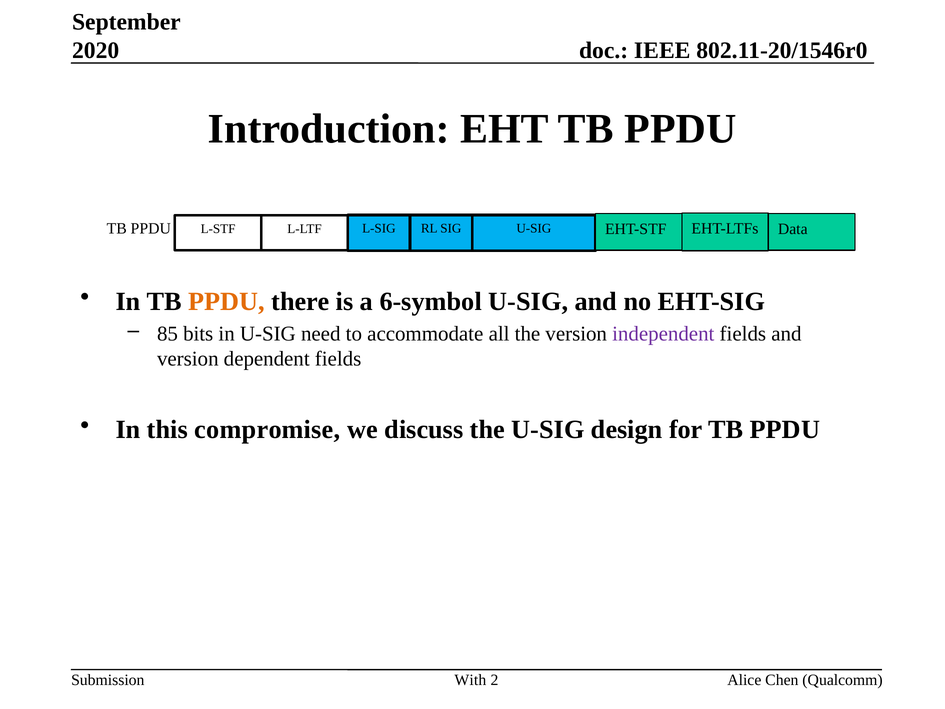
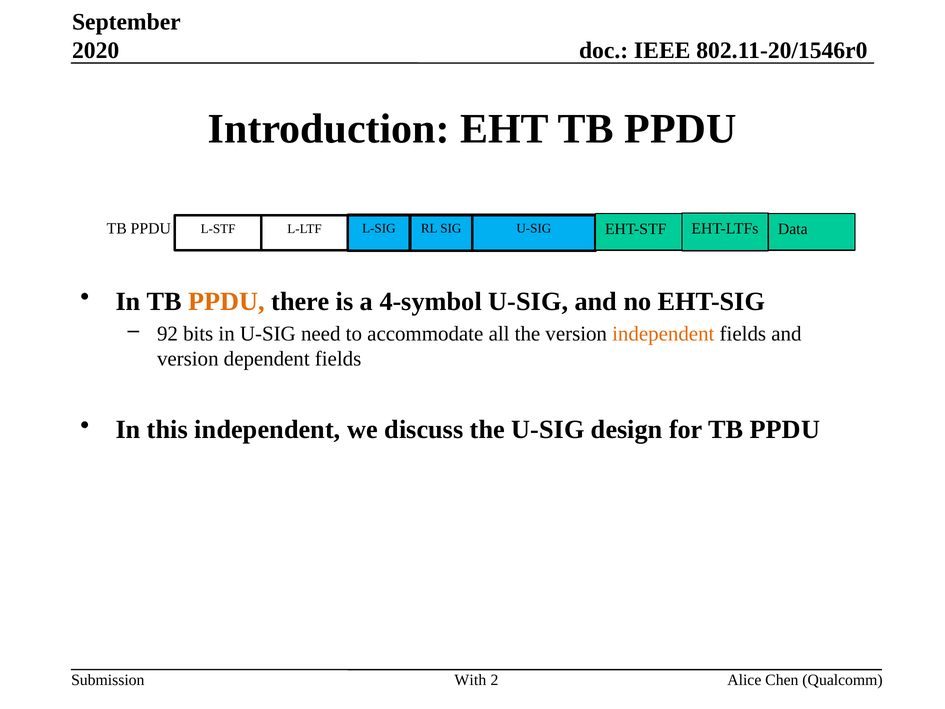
6-symbol: 6-symbol -> 4-symbol (431, 301)
85: 85 -> 92 (168, 334)
independent colour: purple -> orange (663, 334)
this compromise: compromise -> independent (268, 430)
